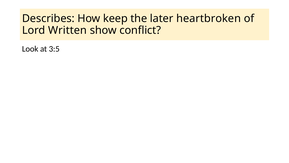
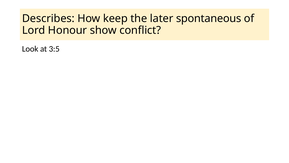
heartbroken: heartbroken -> spontaneous (209, 18)
Written: Written -> Honour (68, 30)
